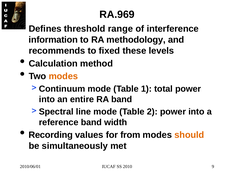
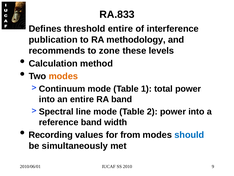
RA.969: RA.969 -> RA.833 (117, 14)
threshold range: range -> entire (120, 29)
information: information -> publication (53, 40)
fixed: fixed -> zone (109, 51)
should colour: orange -> blue (189, 135)
